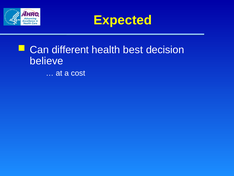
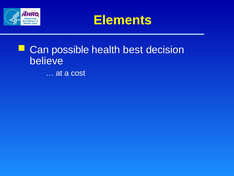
Expected: Expected -> Elements (123, 20)
different: different -> possible (70, 50)
